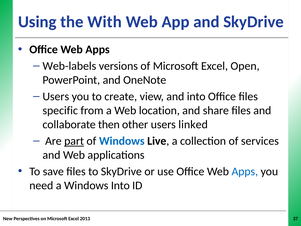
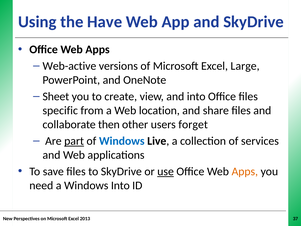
With: With -> Have (105, 22)
Web-labels: Web-labels -> Web-active (69, 66)
Open: Open -> Large (245, 66)
Users: Users -> Sheet (56, 96)
linked: linked -> forget (193, 124)
use underline: none -> present (166, 171)
Apps colour: blue -> orange (245, 171)
